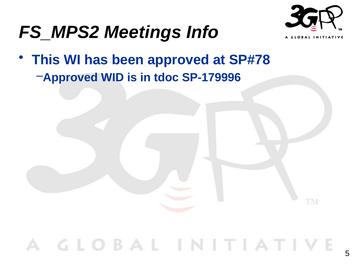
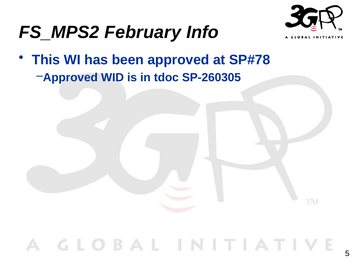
Meetings: Meetings -> February (143, 32)
SP-179996: SP-179996 -> SP-260305 (211, 77)
